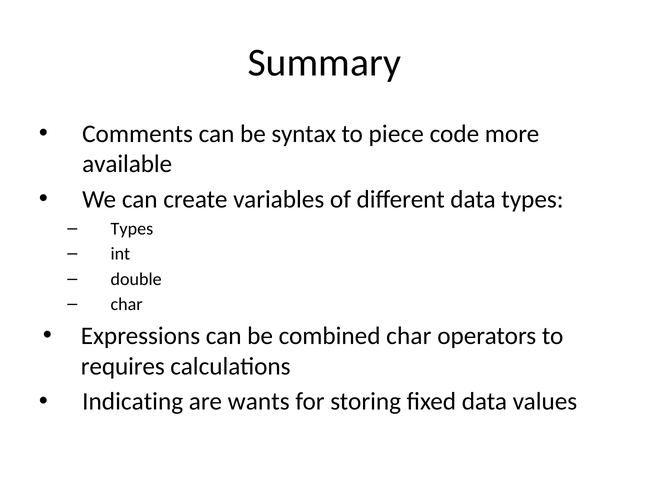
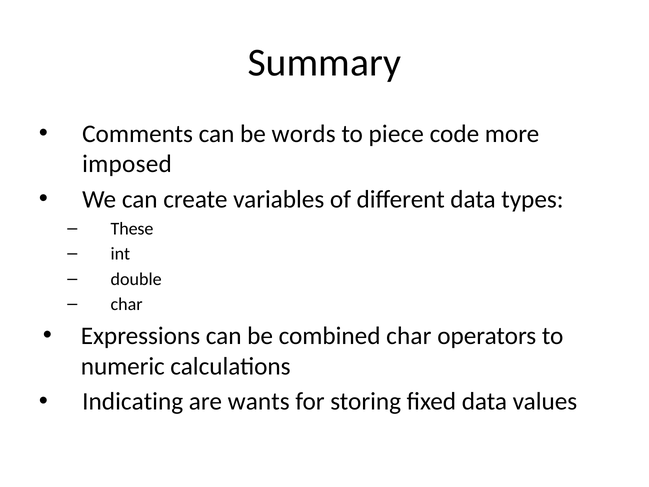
syntax: syntax -> words (304, 134)
available: available -> imposed (127, 164)
Types: Types -> These (132, 228)
requires: requires -> numeric (123, 366)
